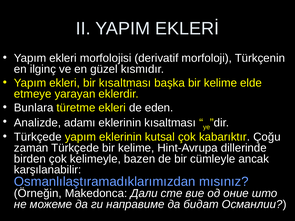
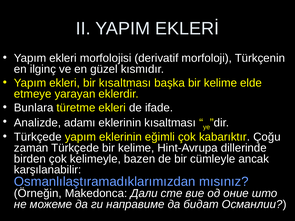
eden: eden -> ifade (159, 108)
kutsal: kutsal -> eğimli (160, 137)
